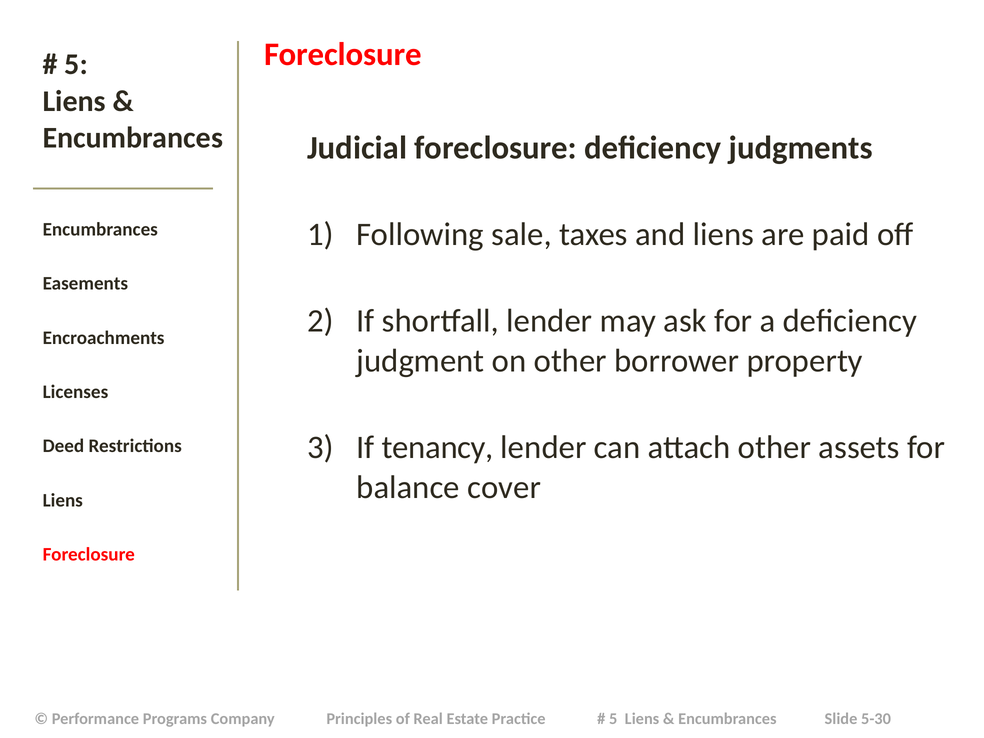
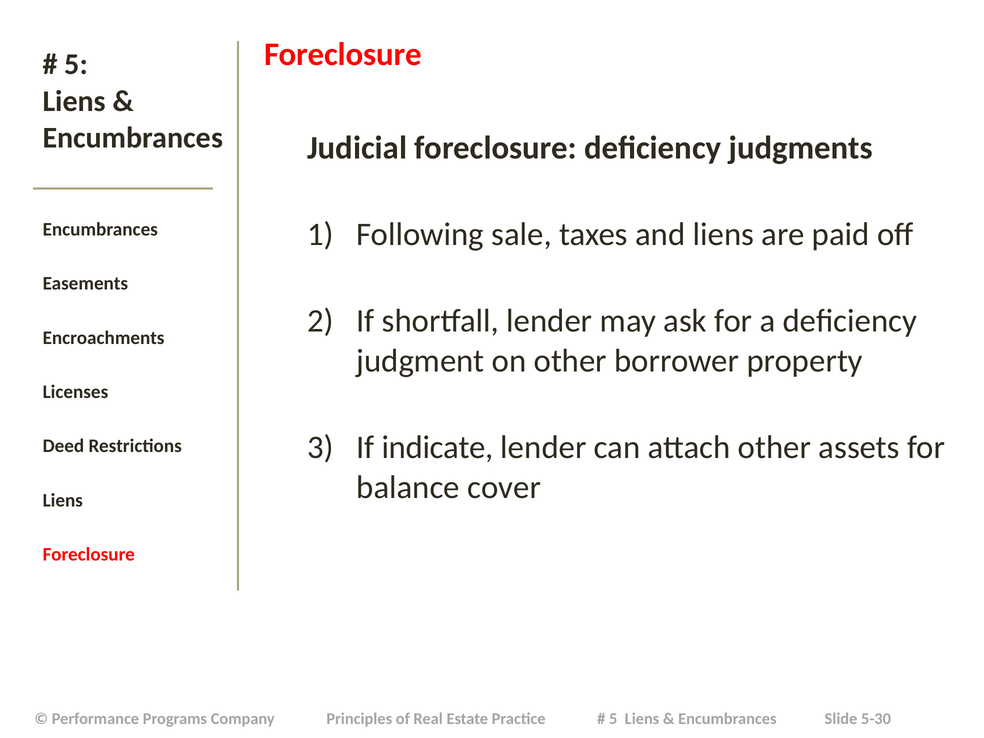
tenancy: tenancy -> indicate (438, 448)
